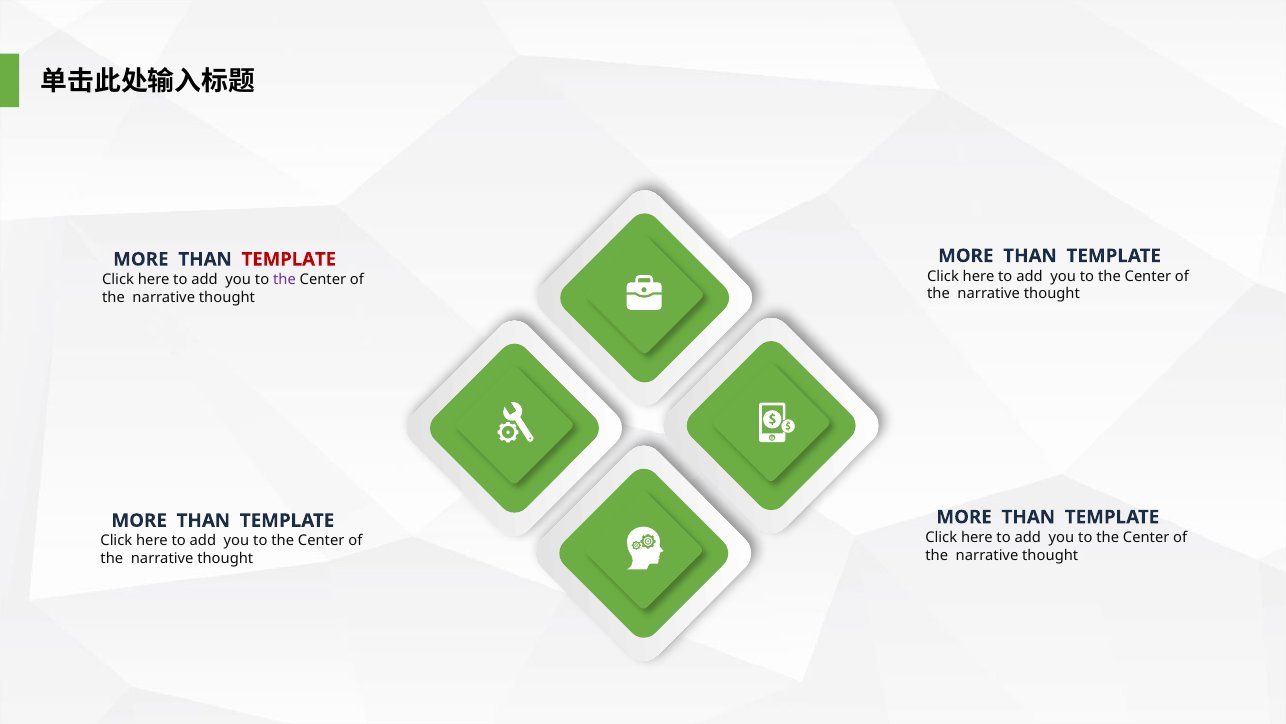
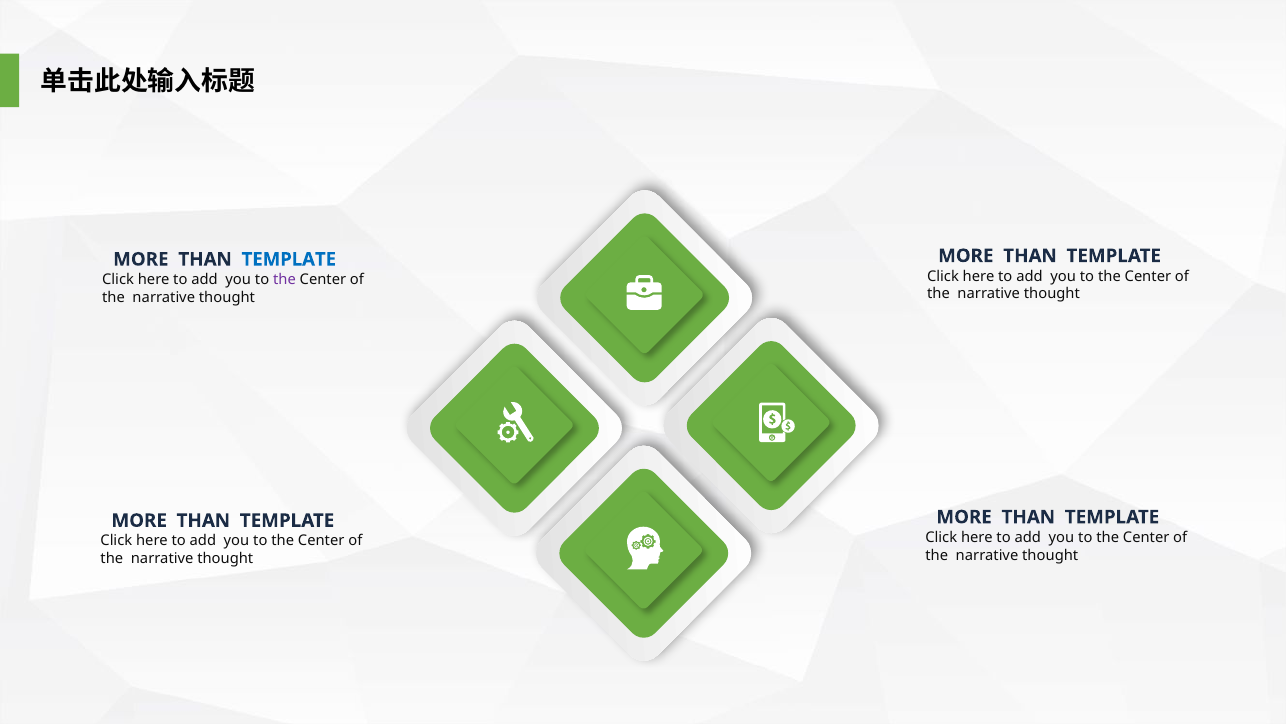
TEMPLATE colour: red -> blue (289, 259)
